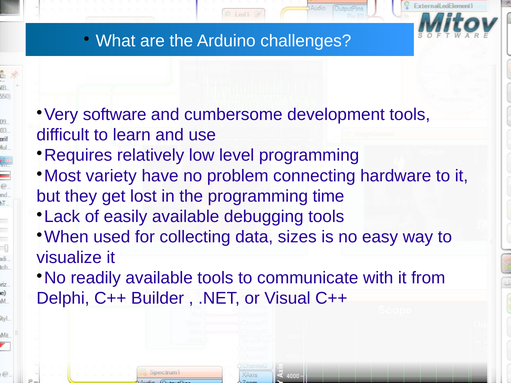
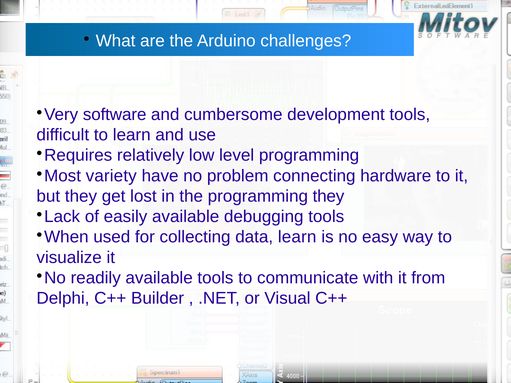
programming time: time -> they (328, 196)
data sizes: sizes -> learn (297, 237)
